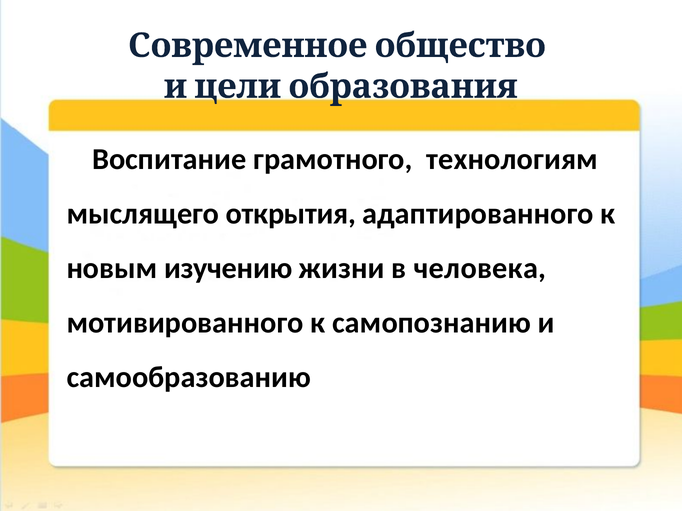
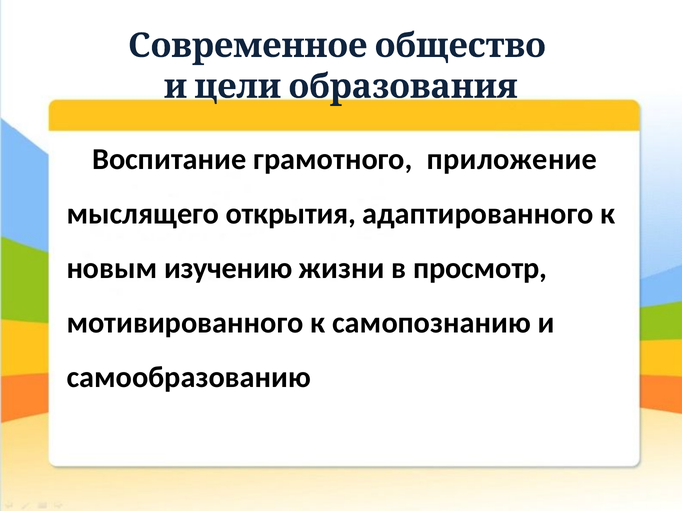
технологиям: технологиям -> приложение (512, 159)
человека: человека -> просмотр (480, 268)
